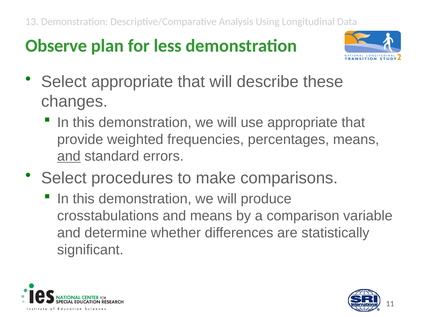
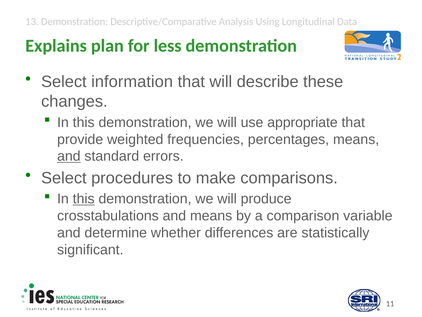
Observe: Observe -> Explains (56, 46)
Select appropriate: appropriate -> information (132, 82)
this underline: none -> present (84, 199)
